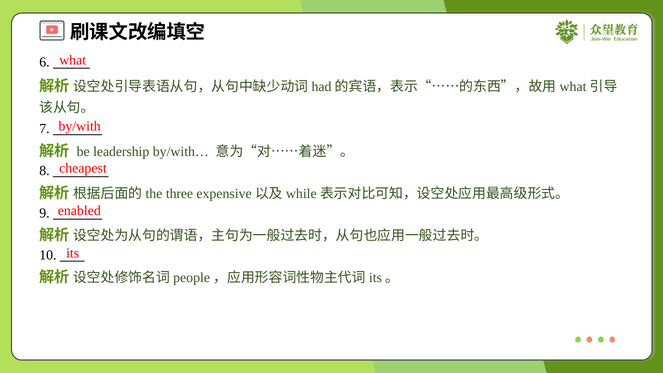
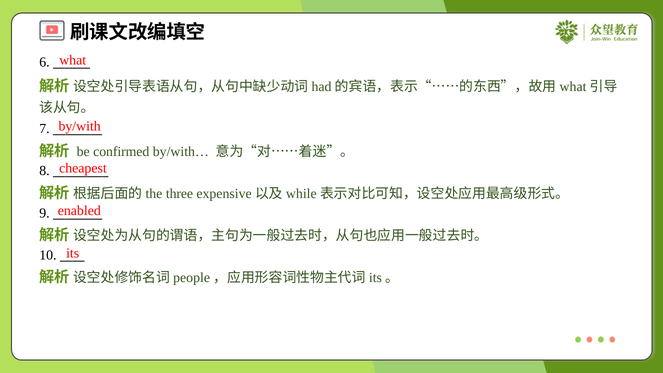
leadership: leadership -> confirmed (121, 151)
